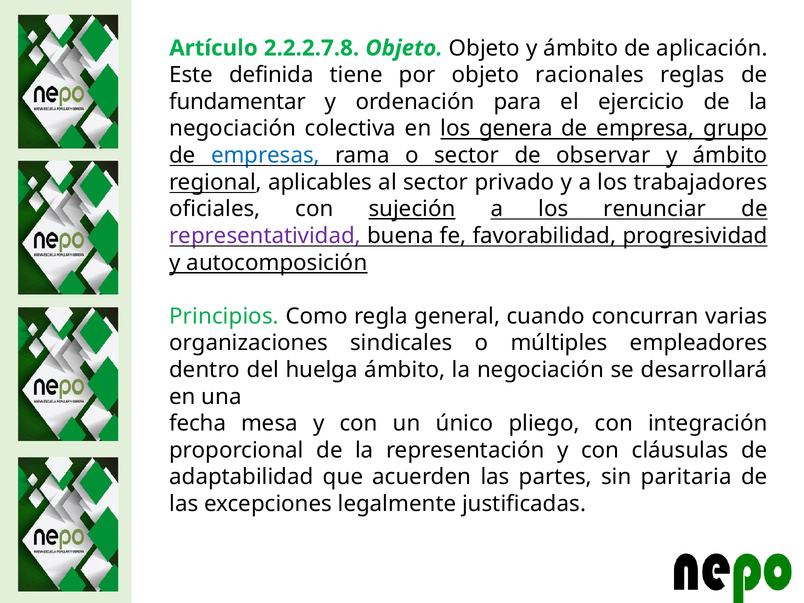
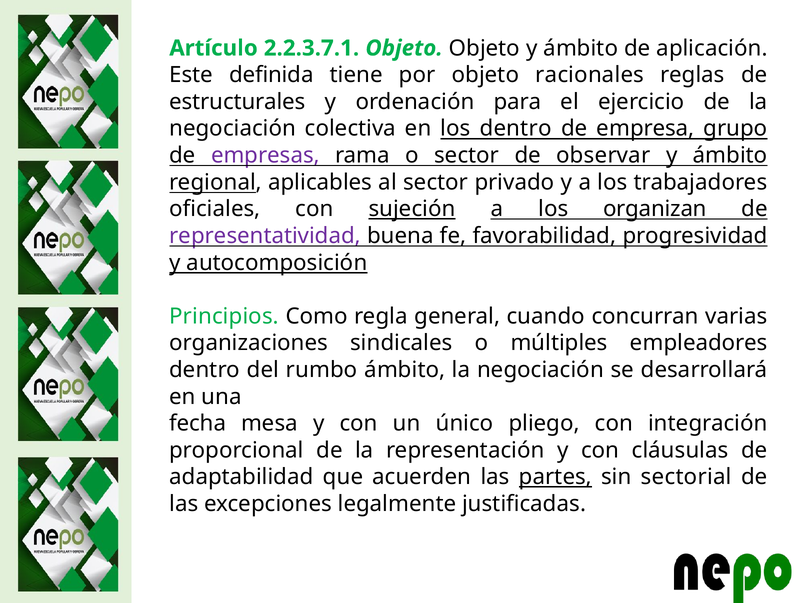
2.2.2.7.8: 2.2.2.7.8 -> 2.2.3.7.1 (311, 48)
fundamentar: fundamentar -> estructurales (237, 102)
los genera: genera -> dentro (516, 129)
empresas colour: blue -> purple (265, 155)
renunciar: renunciar -> organizan (655, 209)
huelga: huelga -> rumbo (322, 370)
partes underline: none -> present (555, 477)
paritaria: paritaria -> sectorial (686, 477)
